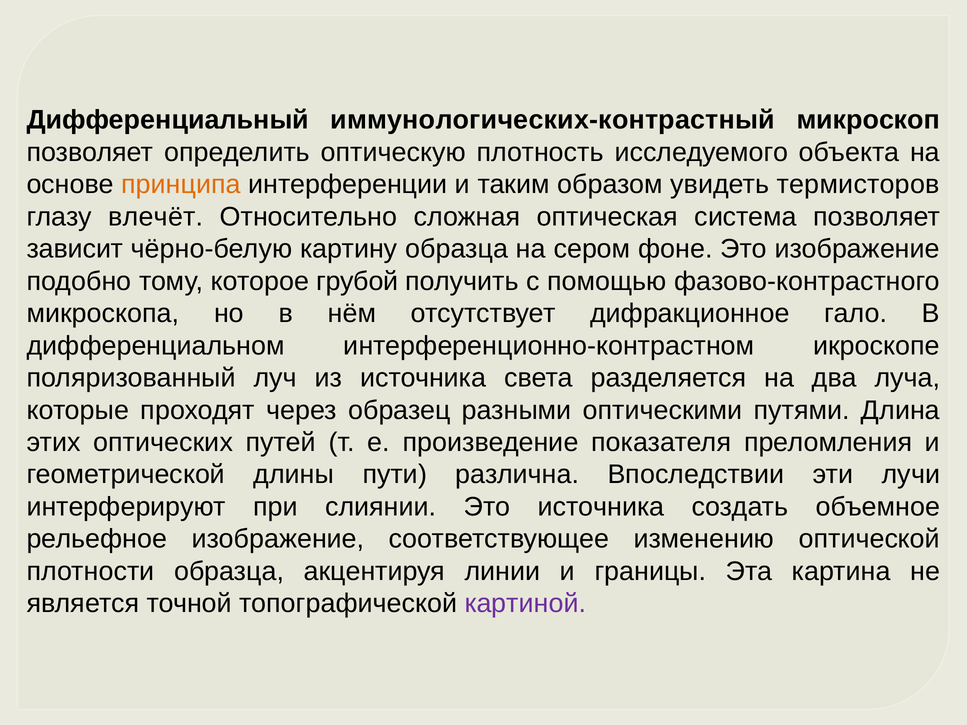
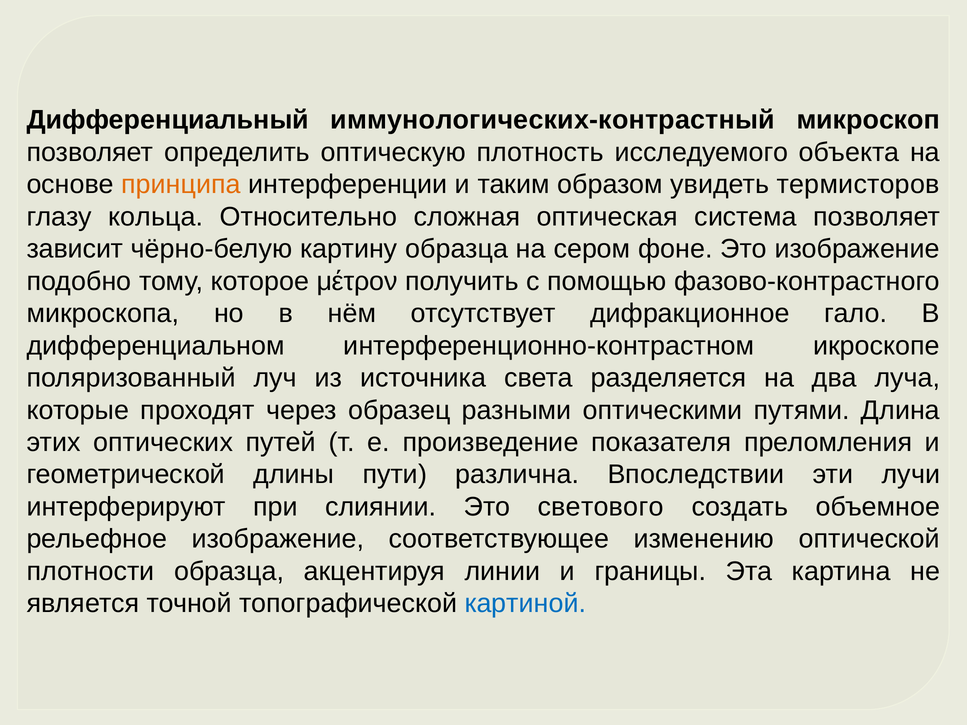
влечёт: влечёт -> кольца (156, 217)
грубой: грубой -> μέτρον (357, 281)
Это источника: источника -> светового (601, 507)
картиной colour: purple -> blue (525, 604)
